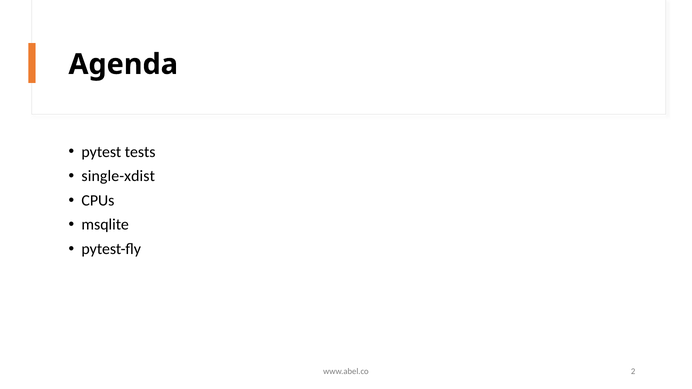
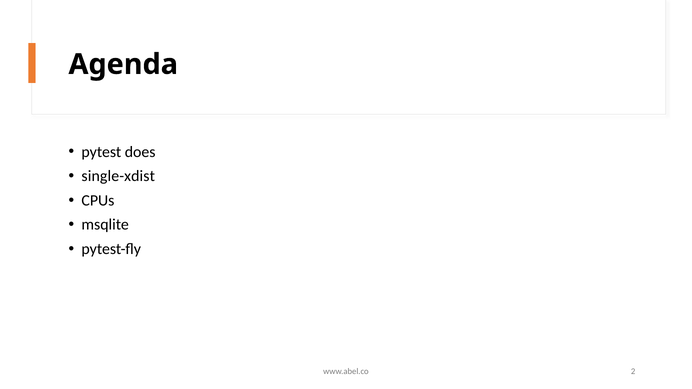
tests: tests -> does (140, 152)
